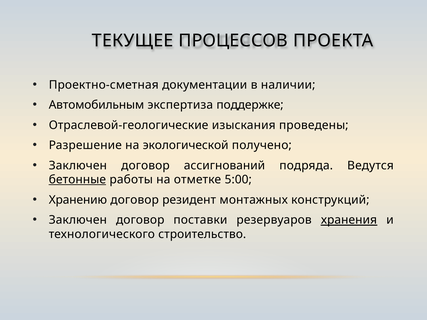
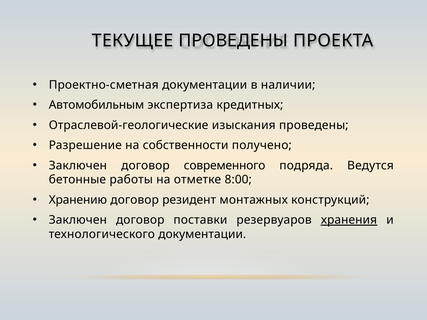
ТЕКУЩЕЕ ПРОЦЕССОВ: ПРОЦЕССОВ -> ПРОВЕДЕНЫ (233, 41)
поддержке: поддержке -> кредитных (250, 105)
экологической: экологической -> собственности (186, 145)
ассигнований: ассигнований -> современного (225, 166)
бетонные underline: present -> none (77, 180)
5:00: 5:00 -> 8:00 (238, 180)
технологического строительство: строительство -> документации (202, 234)
